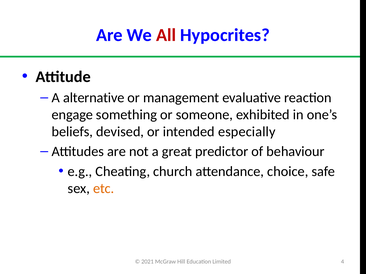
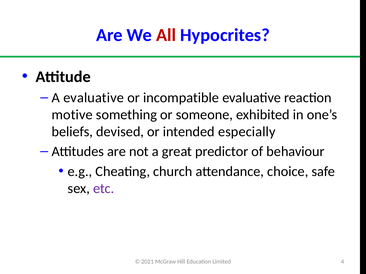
A alternative: alternative -> evaluative (94, 98)
management: management -> incompatible (181, 98)
engage: engage -> motive (72, 115)
etc colour: orange -> purple (104, 189)
